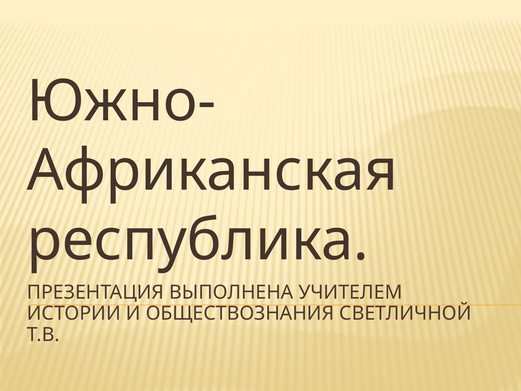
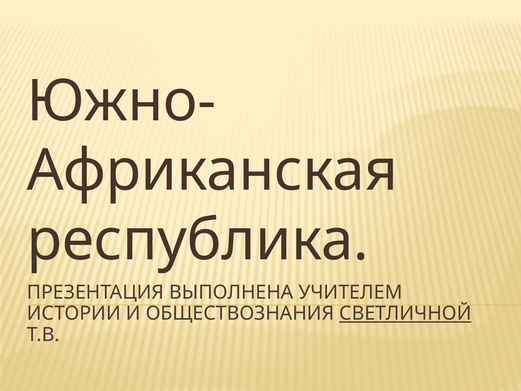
СВЕТЛИЧНОЙ underline: none -> present (405, 313)
